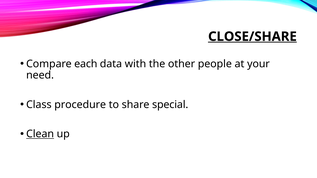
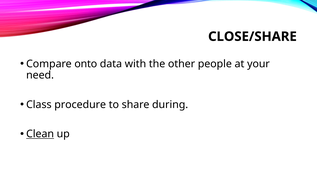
CLOSE/SHARE underline: present -> none (252, 37)
each: each -> onto (86, 64)
special: special -> during (170, 105)
